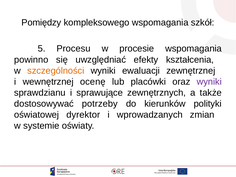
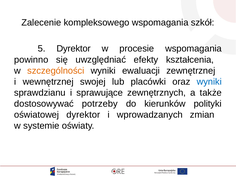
Pomiędzy: Pomiędzy -> Zalecenie (41, 22)
5 Procesu: Procesu -> Dyrektor (74, 49)
ocenę: ocenę -> swojej (93, 82)
wyniki colour: purple -> blue (209, 82)
